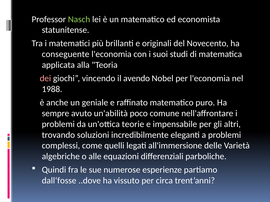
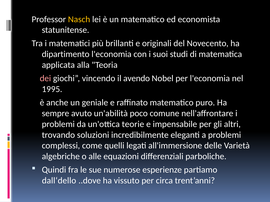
Nasch colour: light green -> yellow (79, 19)
conseguente: conseguente -> dipartimento (66, 54)
1988: 1988 -> 1995 (52, 89)
dall‘fosse: dall‘fosse -> dall‘dello (59, 181)
